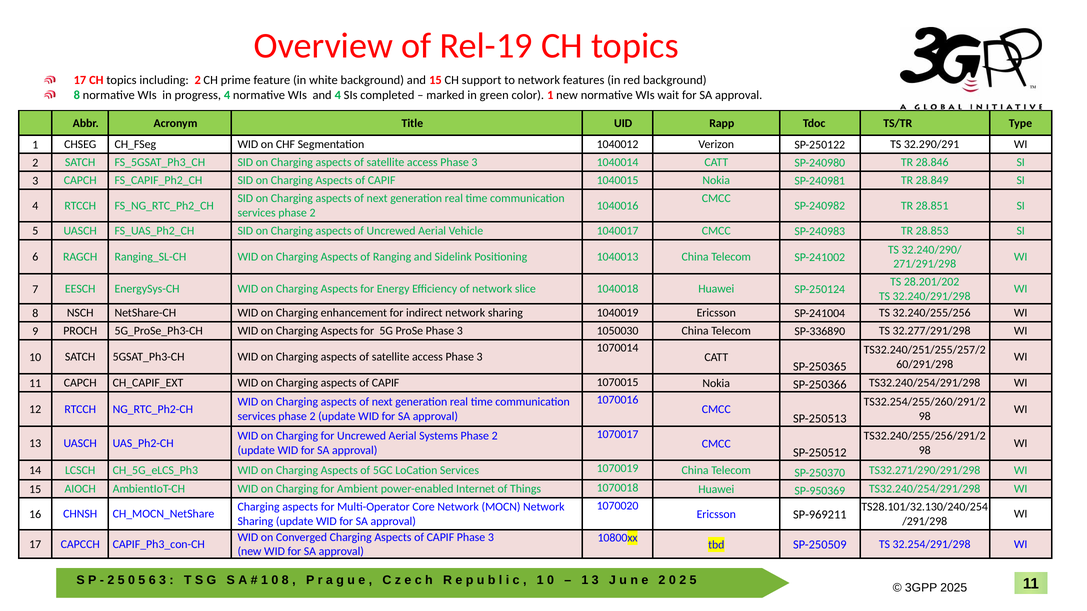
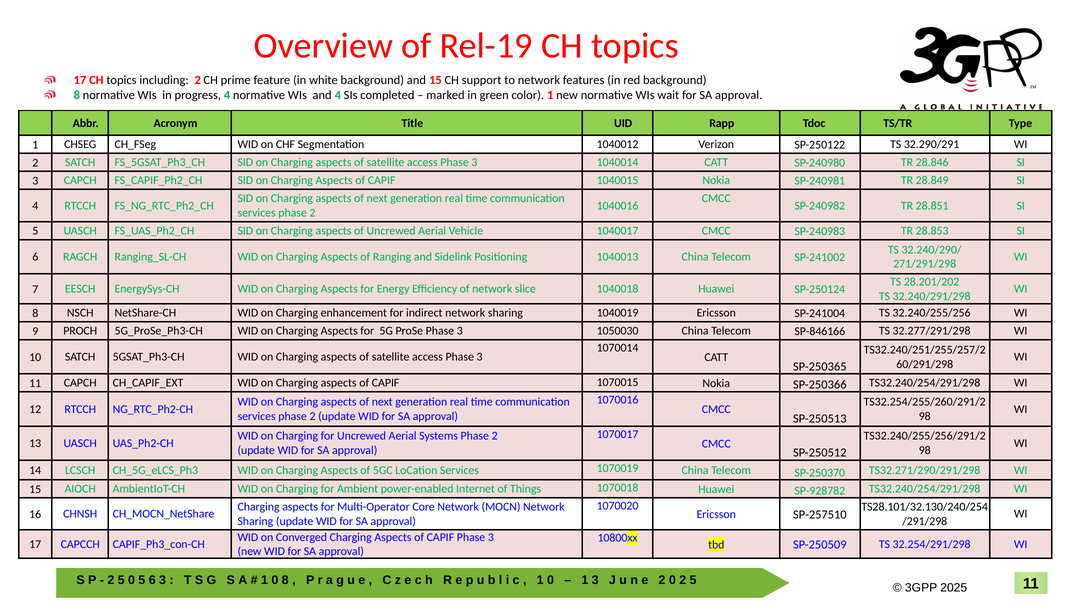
SP-336890: SP-336890 -> SP-846166 (820, 332)
SP-950369: SP-950369 -> SP-928782 (820, 491)
SP-969211: SP-969211 -> SP-257510 (820, 515)
